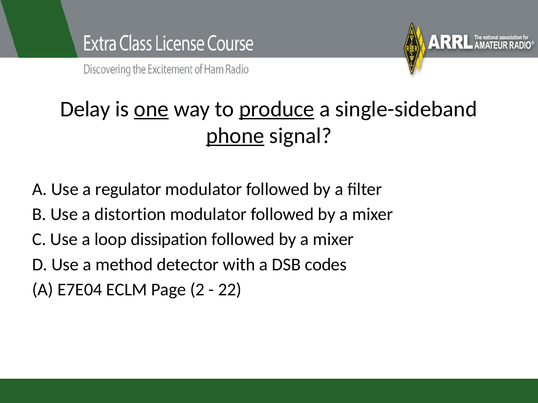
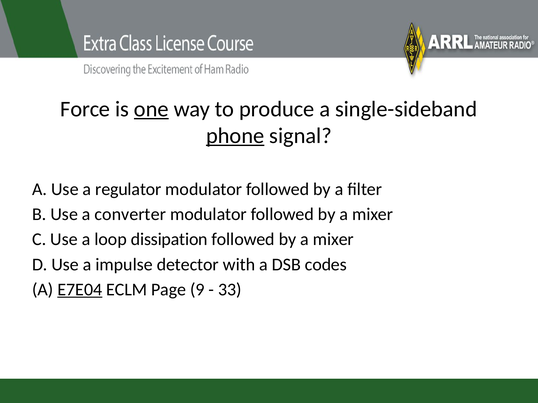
Delay: Delay -> Force (85, 109)
produce underline: present -> none (277, 109)
distortion: distortion -> converter (130, 215)
method: method -> impulse (124, 265)
E7E04 underline: none -> present (80, 290)
2: 2 -> 9 (197, 290)
22: 22 -> 33 (230, 290)
